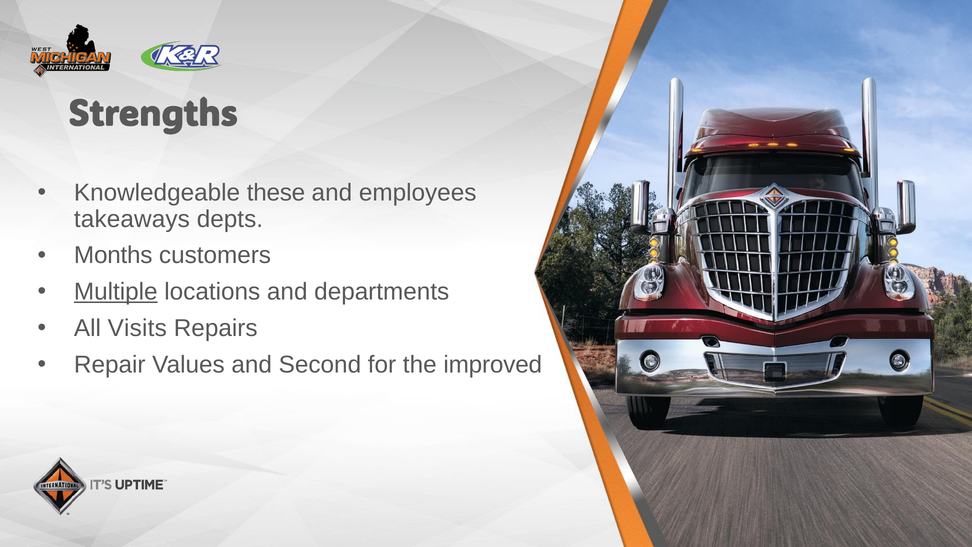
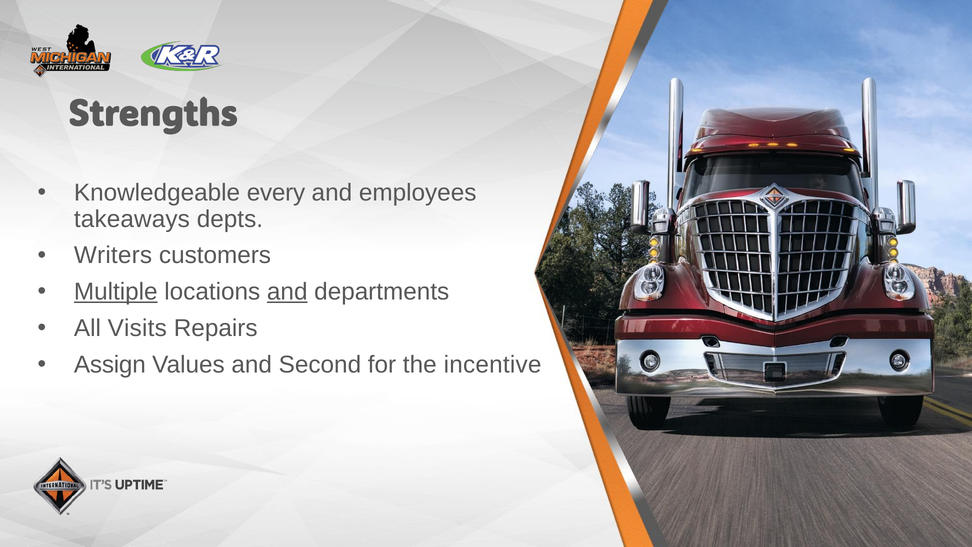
these: these -> every (276, 193)
Months: Months -> Writers (113, 255)
and underline: none -> present (287, 292)
Repair: Repair -> Assign (110, 364)
improved: improved -> incentive (493, 364)
